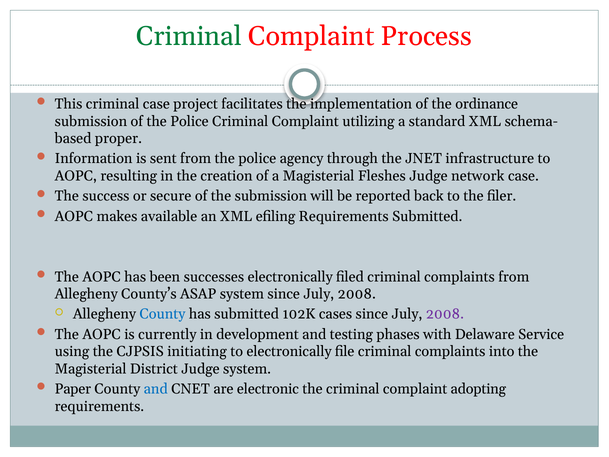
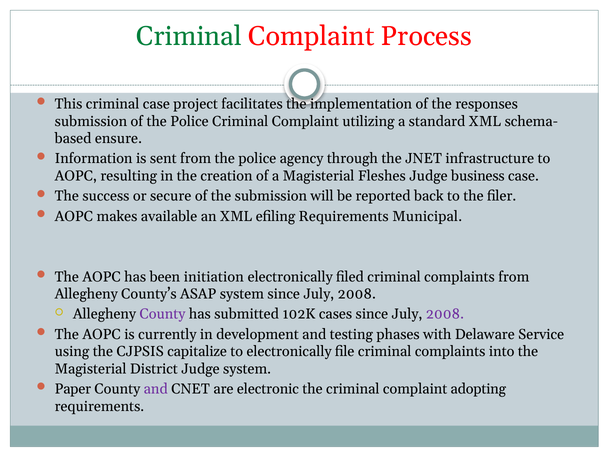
ordinance: ordinance -> responses (487, 104)
proper: proper -> ensure (118, 139)
network: network -> business (478, 176)
Requirements Submitted: Submitted -> Municipal (427, 216)
successes: successes -> initiation (214, 277)
County colour: blue -> purple (162, 314)
initiating: initiating -> capitalize (197, 351)
and colour: blue -> purple (156, 389)
